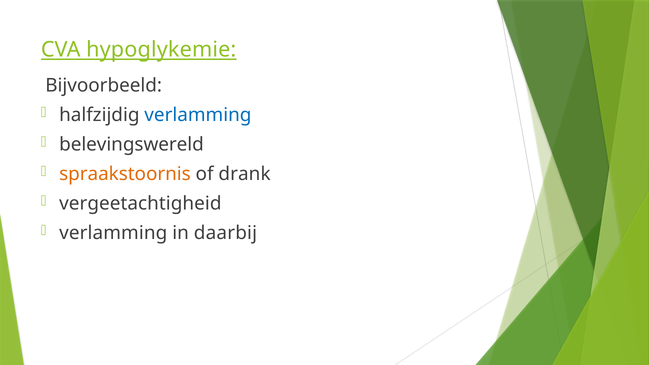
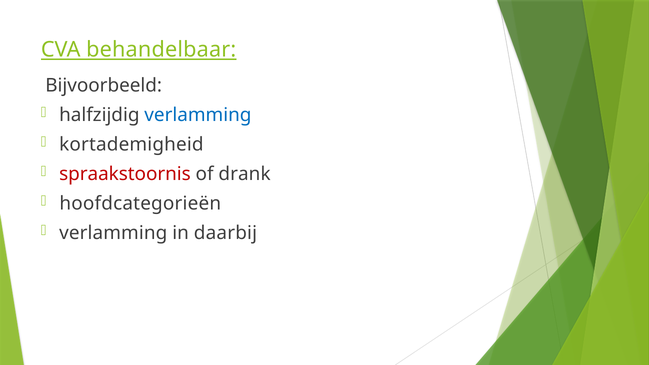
hypoglykemie: hypoglykemie -> behandelbaar (161, 49)
belevingswereld: belevingswereld -> kortademigheid (131, 144)
spraakstoornis colour: orange -> red (125, 174)
vergeetachtigheid: vergeetachtigheid -> hoofdcategorieën (140, 203)
